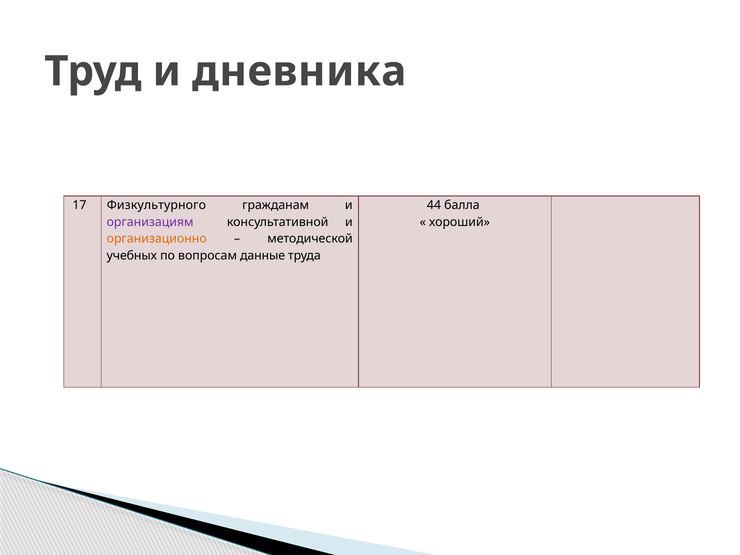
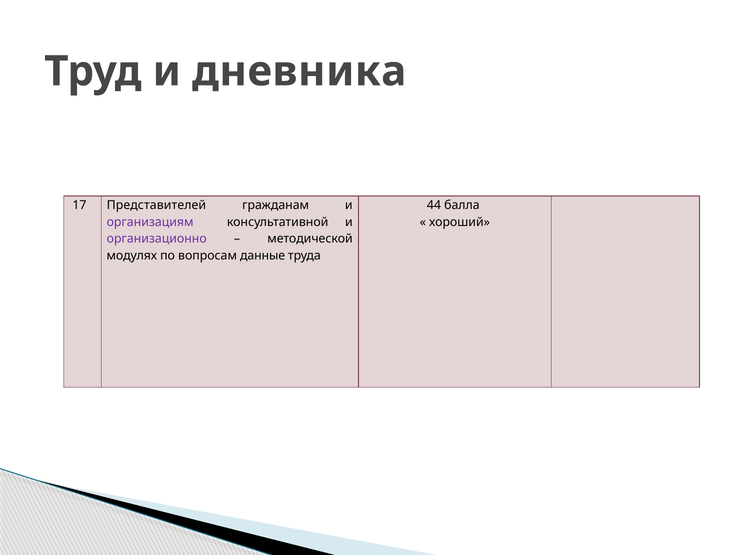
Физкультурного: Физкультурного -> Представителей (156, 205)
организационно colour: orange -> purple (157, 239)
учебных: учебных -> модулях (132, 256)
